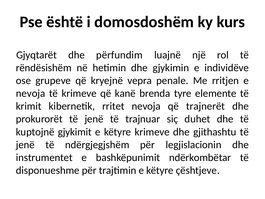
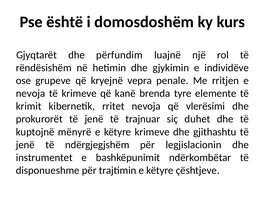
trajnerët: trajnerët -> vlerësimi (206, 106)
gjykimit: gjykimit -> mënyrë (75, 132)
